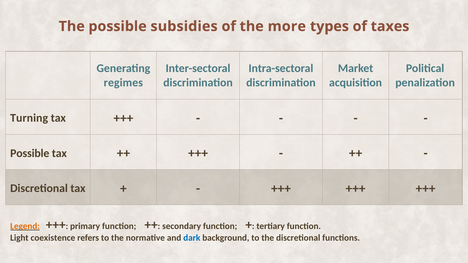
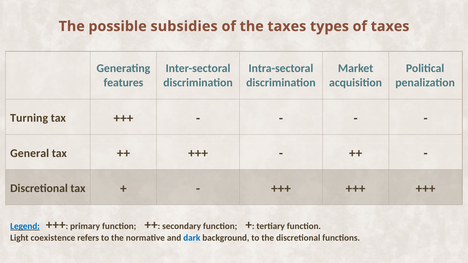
the more: more -> taxes (287, 26)
regimes: regimes -> features (123, 83)
Possible: Possible -> General (30, 153)
Legend colour: orange -> blue (25, 226)
